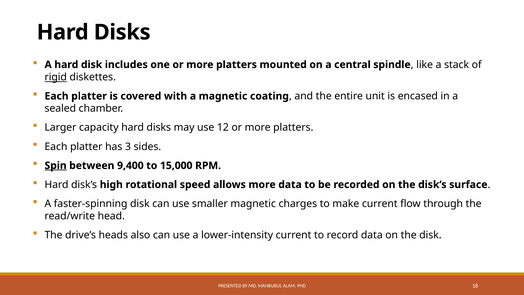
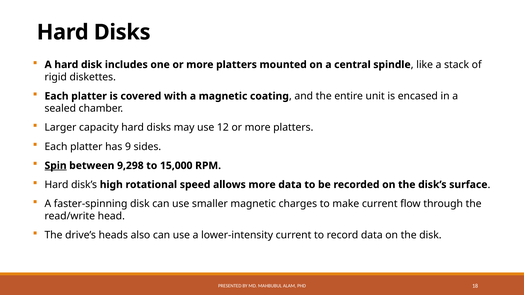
rigid underline: present -> none (56, 77)
3: 3 -> 9 (128, 146)
9,400: 9,400 -> 9,298 (130, 165)
